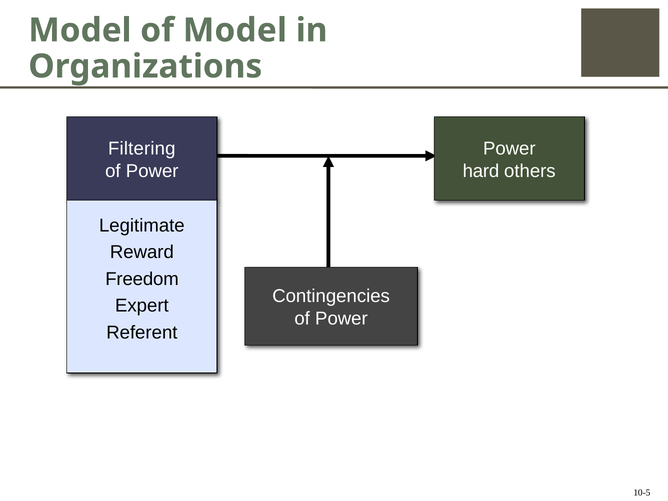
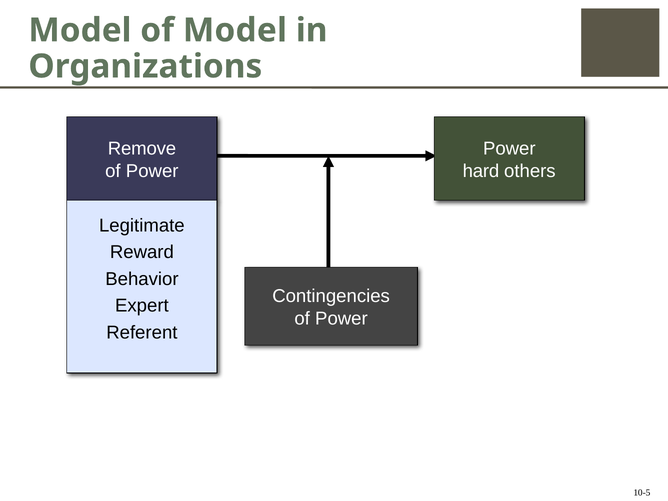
Filtering: Filtering -> Remove (142, 149)
Freedom: Freedom -> Behavior (142, 279)
